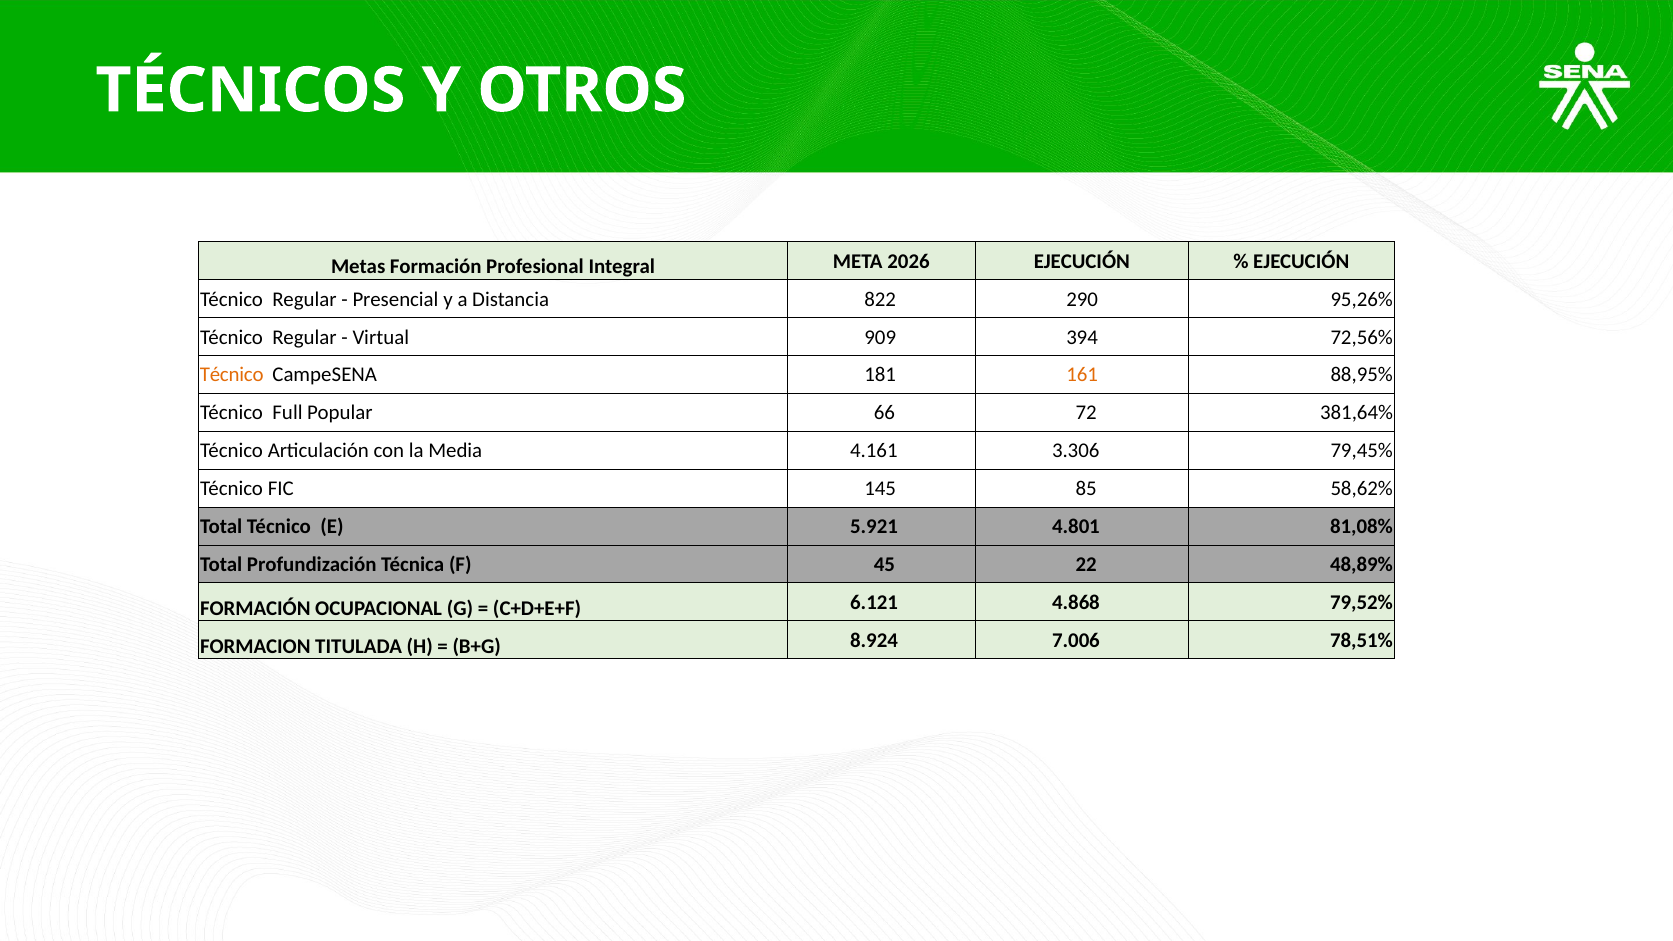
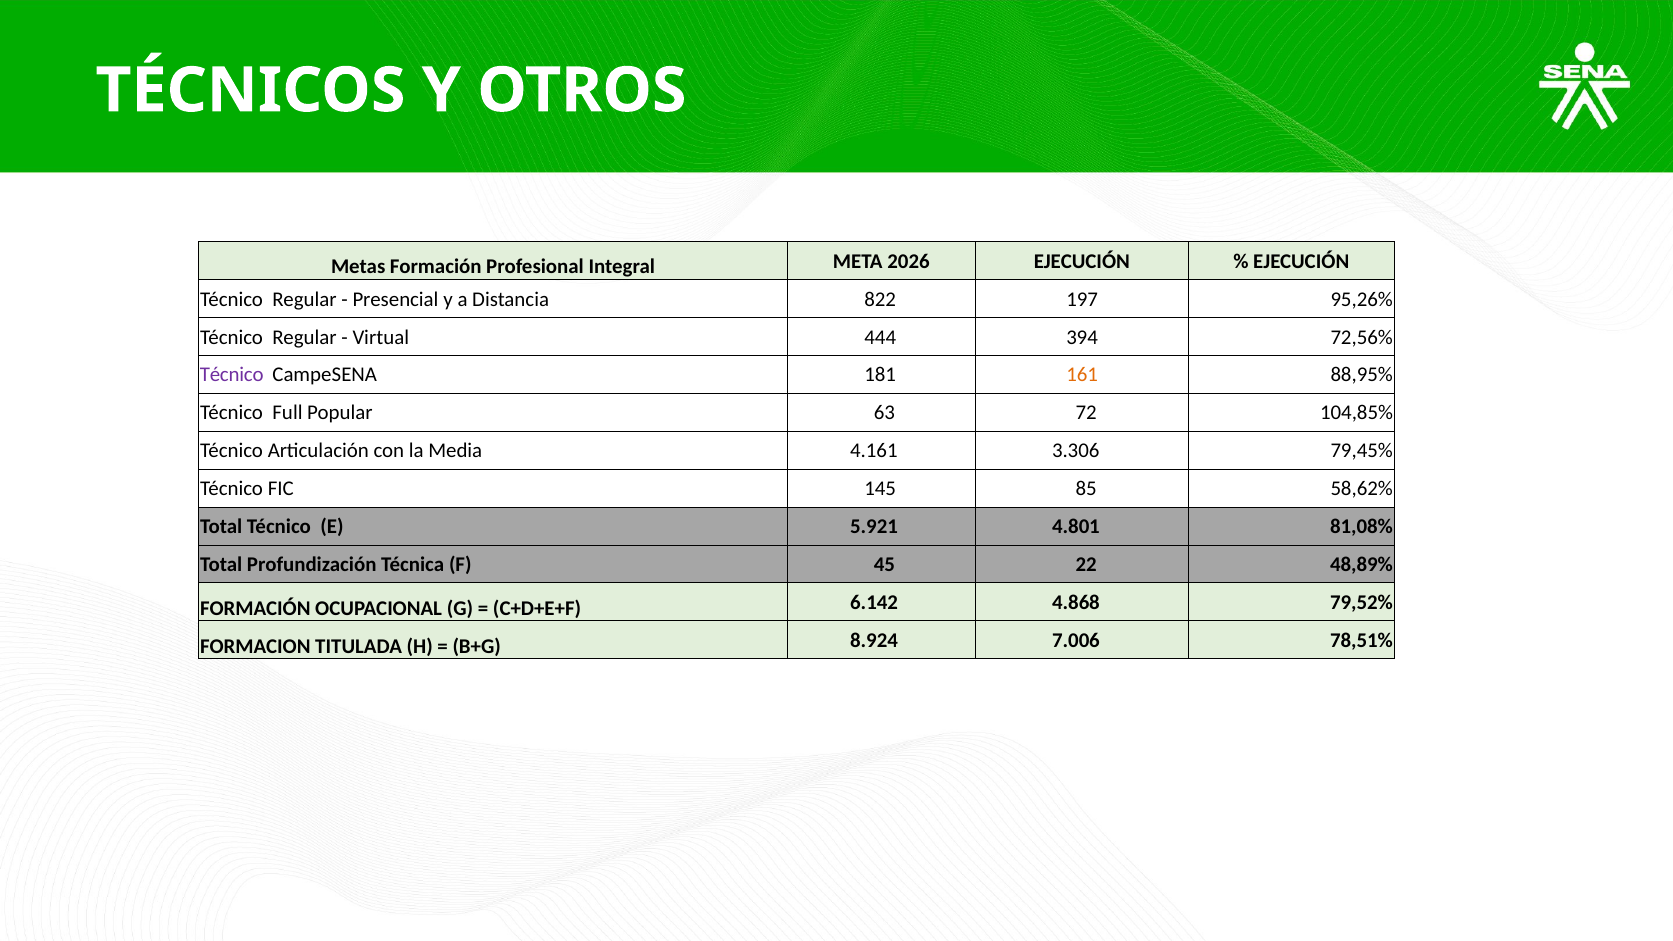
290: 290 -> 197 (1082, 299)
909: 909 -> 444 (880, 337)
Técnico colour: orange -> purple (232, 375)
66: 66 -> 63 (884, 413)
381,64%: 381,64% -> 104,85% (1357, 413)
6.121: 6.121 -> 6.142 (874, 603)
